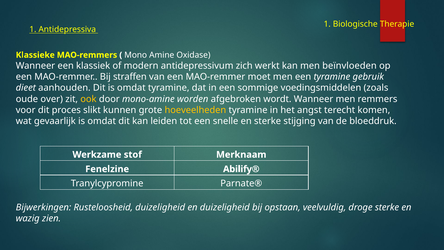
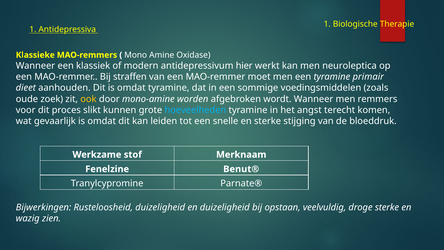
zich: zich -> hier (244, 66)
beïnvloeden: beïnvloeden -> neuroleptica (350, 66)
gebruik: gebruik -> primair (368, 77)
over: over -> zoek (52, 99)
hoeveelheden colour: yellow -> light blue (195, 110)
Abilify®: Abilify® -> Benut® (241, 169)
